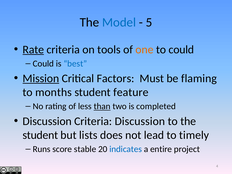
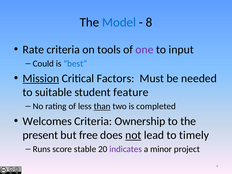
5: 5 -> 8 (149, 22)
Rate underline: present -> none (33, 50)
one colour: orange -> purple (144, 50)
to could: could -> input (181, 50)
flaming: flaming -> needed (199, 78)
months: months -> suitable (54, 92)
Discussion: Discussion -> Welcomes (47, 121)
Criteria Discussion: Discussion -> Ownership (140, 121)
student: student -> present (40, 135)
lists: lists -> free (88, 135)
not underline: none -> present (133, 135)
indicates colour: blue -> purple (126, 149)
entire: entire -> minor (161, 149)
